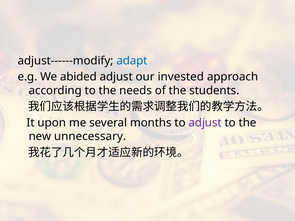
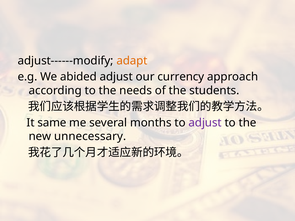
adapt colour: blue -> orange (132, 61)
invested: invested -> currency (181, 77)
upon: upon -> same (52, 123)
